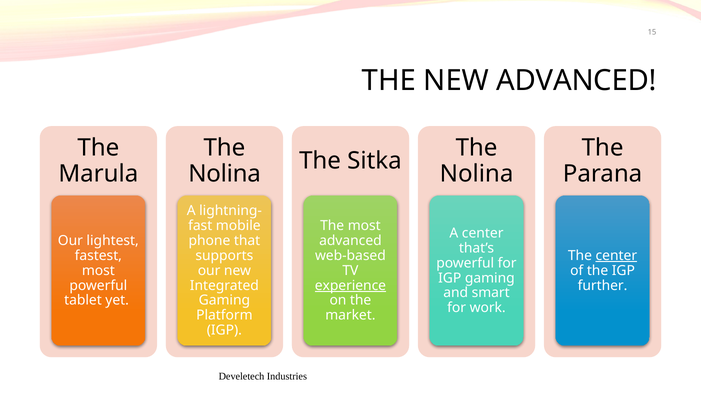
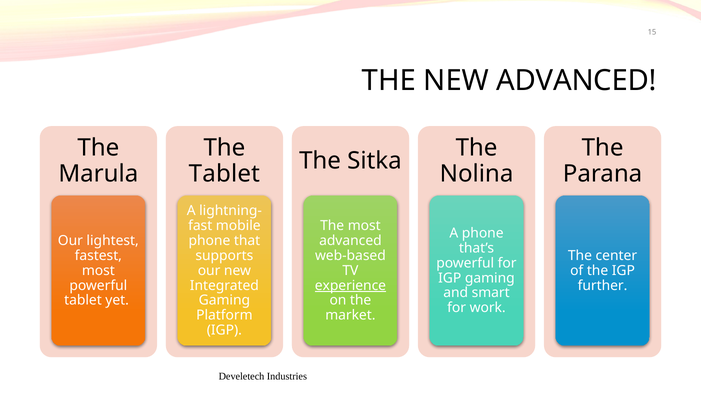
Nolina: Nolina -> Tablet (224, 174)
A center: center -> phone (483, 233)
center underline: present -> none (616, 256)
